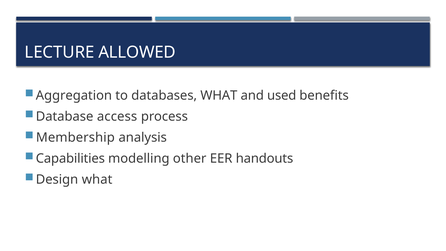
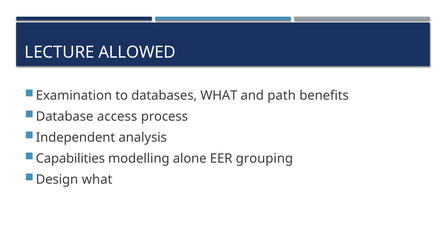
Aggregation: Aggregation -> Examination (74, 95)
used: used -> path (282, 95)
Membership: Membership -> Independent (75, 137)
other: other -> alone (190, 158)
handouts: handouts -> grouping (264, 158)
